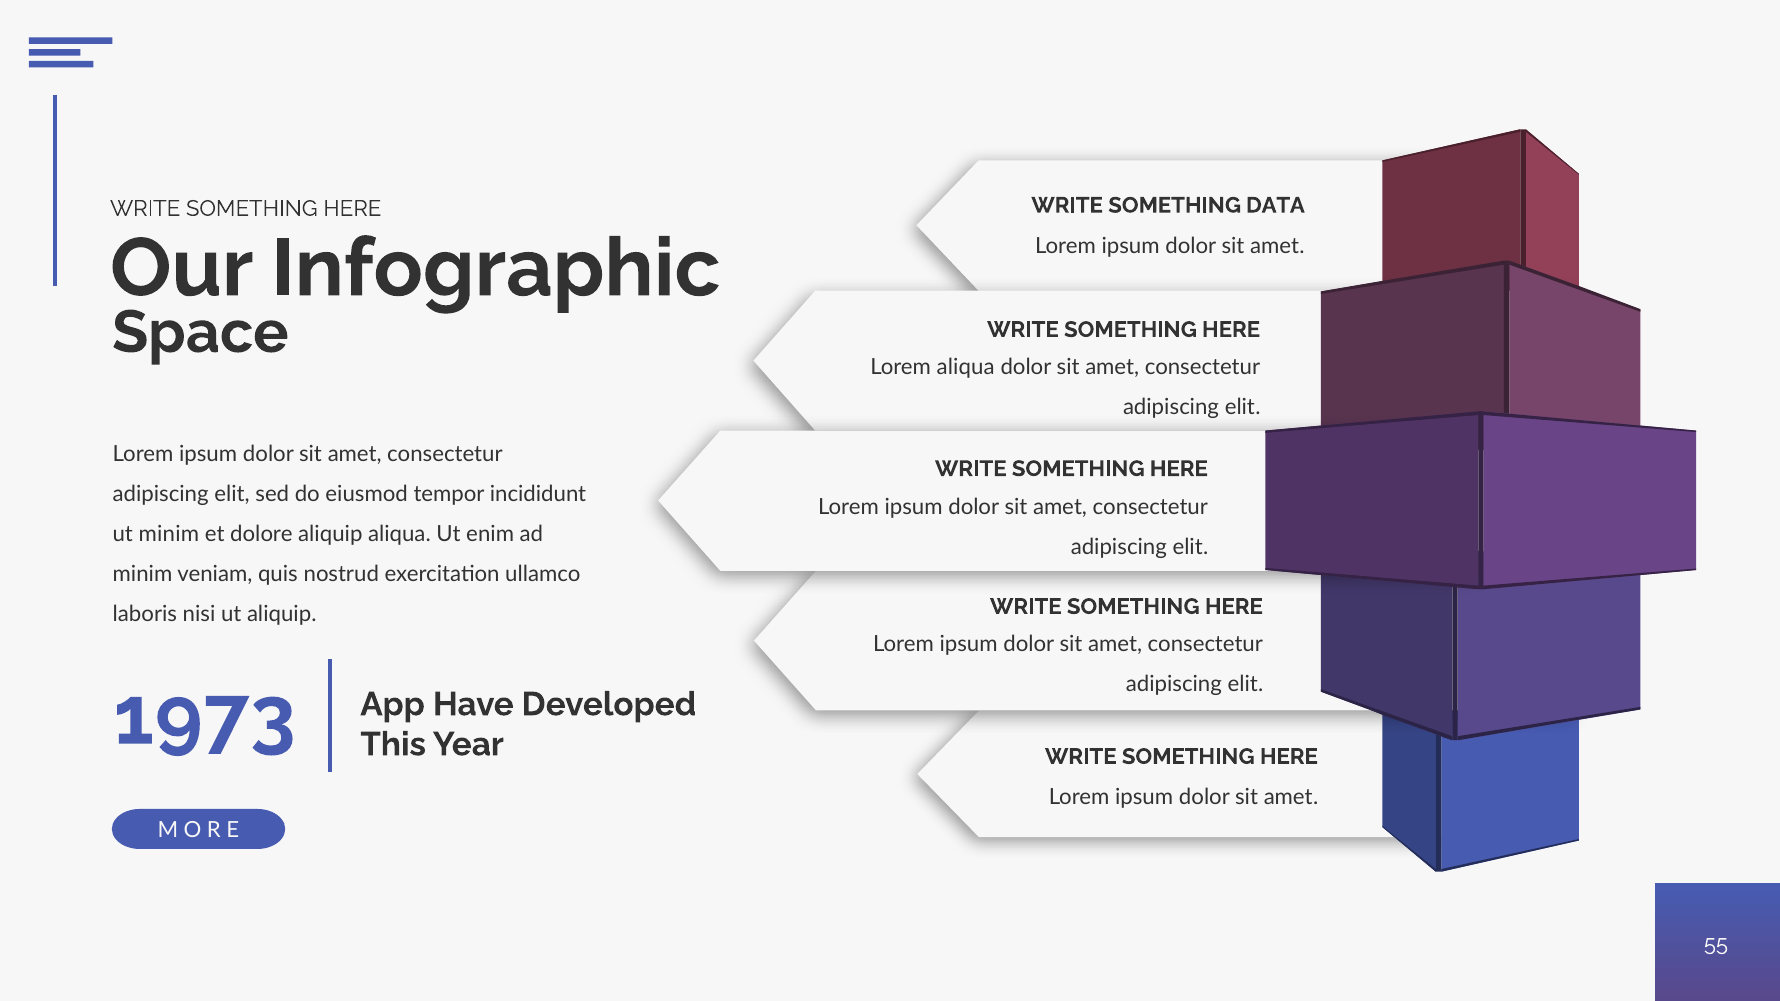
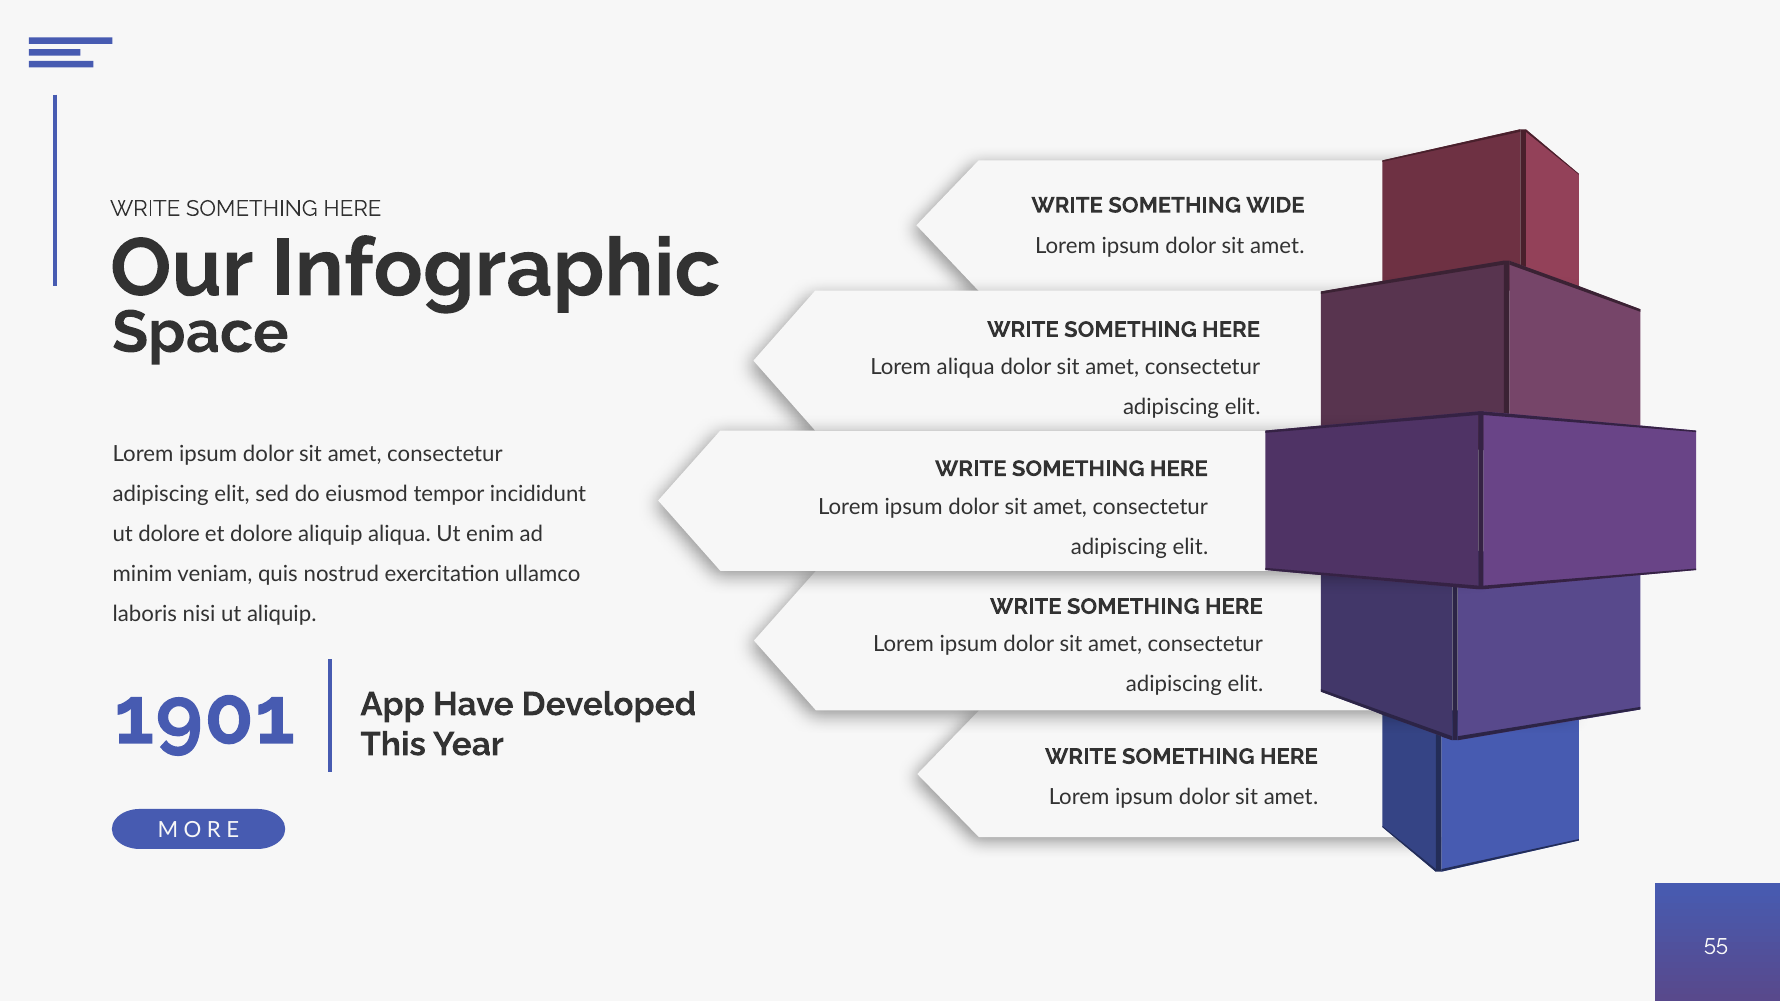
DATA: DATA -> WIDE (1275, 205)
ut minim: minim -> dolore (169, 534)
1973: 1973 -> 1901 (205, 717)
